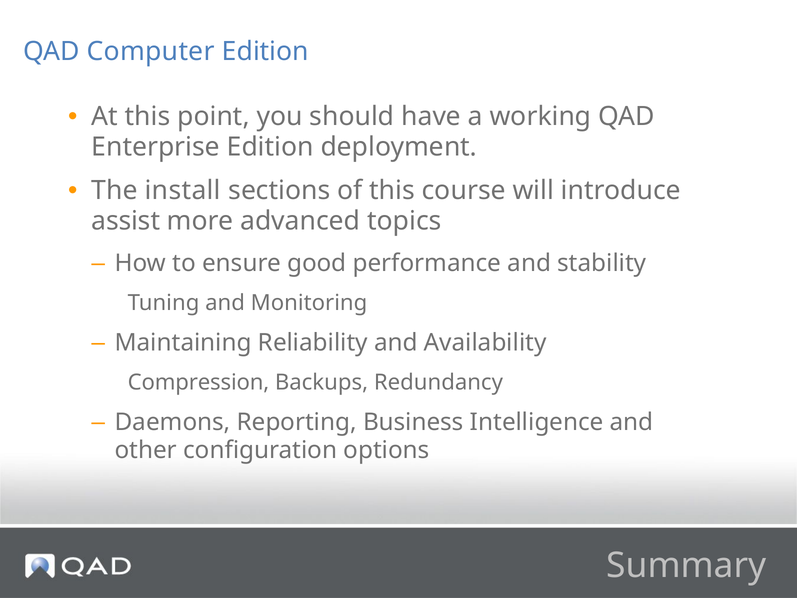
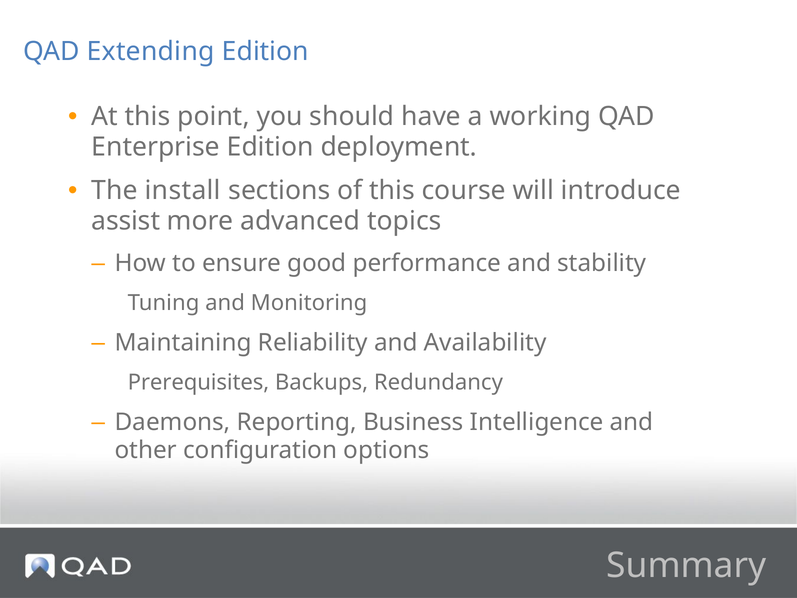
Computer: Computer -> Extending (151, 52)
Compression: Compression -> Prerequisites (198, 382)
